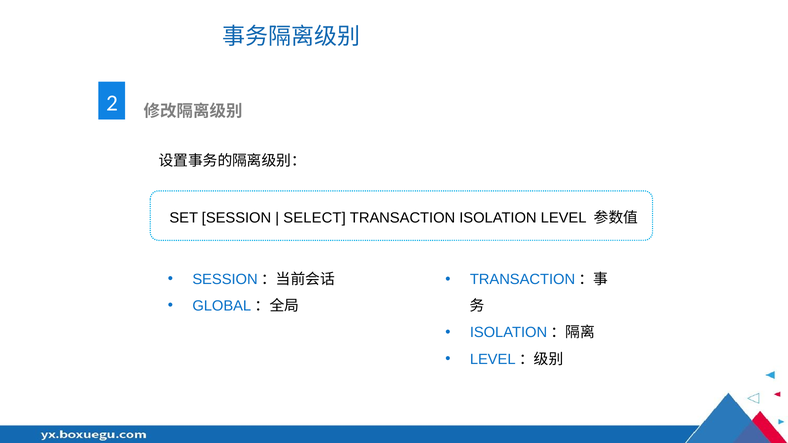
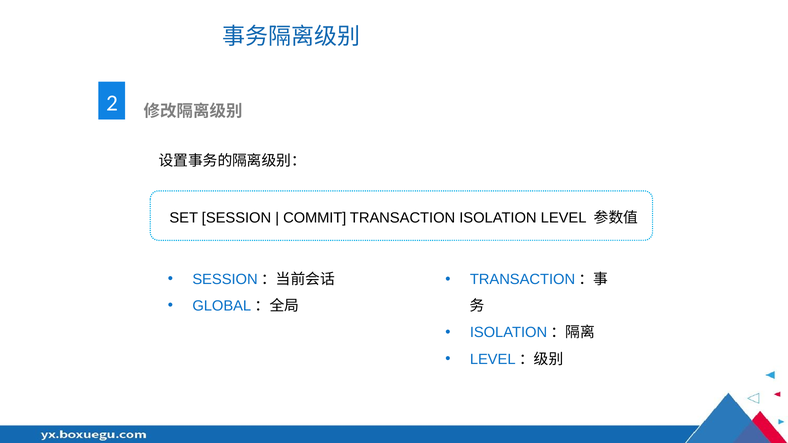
SELECT: SELECT -> COMMIT (315, 218)
